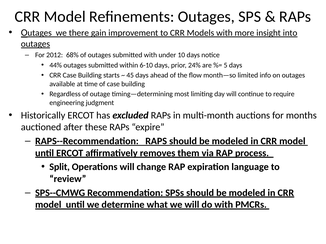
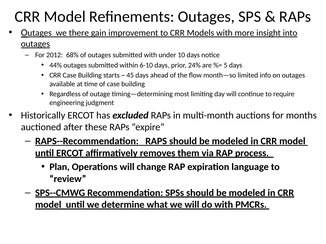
Split: Split -> Plan (60, 167)
